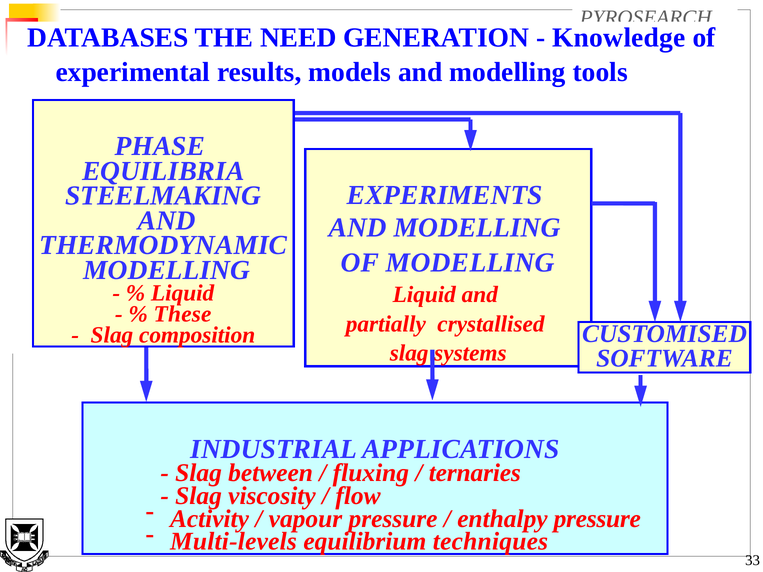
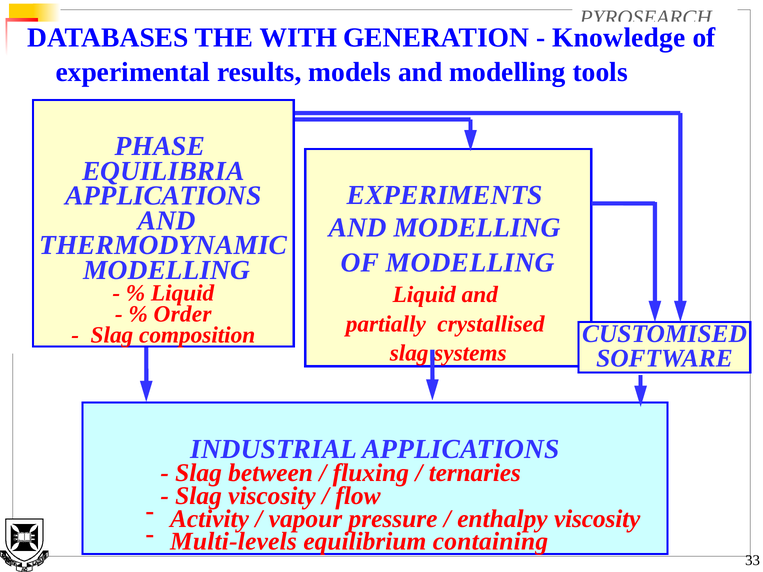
NEED: NEED -> WITH (298, 38)
STEELMAKING: STEELMAKING -> APPLICATIONS (163, 196)
These: These -> Order (183, 314)
enthalpy pressure: pressure -> viscosity (597, 519)
techniques: techniques -> containing (490, 542)
